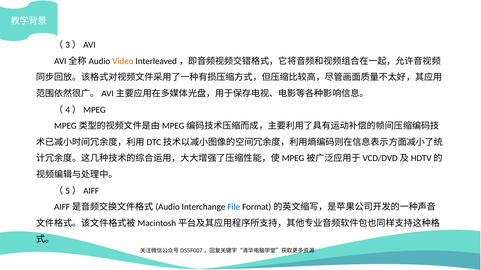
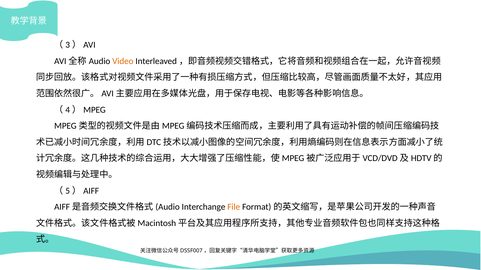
File colour: blue -> orange (234, 207)
